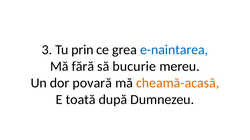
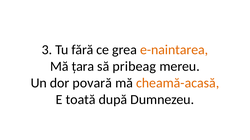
prin: prin -> fără (82, 50)
e-naintarea colour: blue -> orange (174, 50)
fără: fără -> țara (83, 67)
bucurie: bucurie -> pribeag (134, 67)
